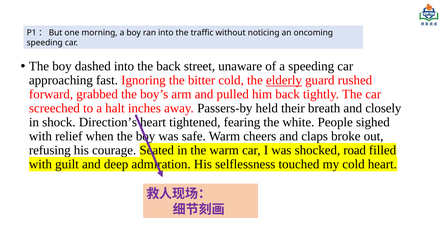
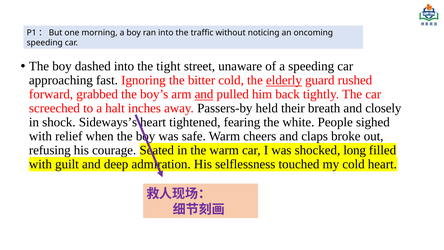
the back: back -> tight (168, 66)
and underline: none -> present (204, 94)
Direction’s: Direction’s -> Sideways’s (108, 122)
road: road -> long (355, 150)
